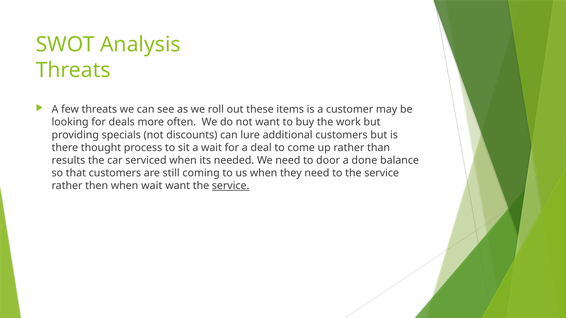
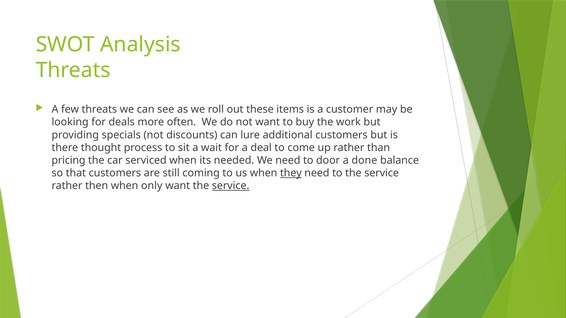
results: results -> pricing (69, 160)
they underline: none -> present (291, 173)
when wait: wait -> only (152, 186)
